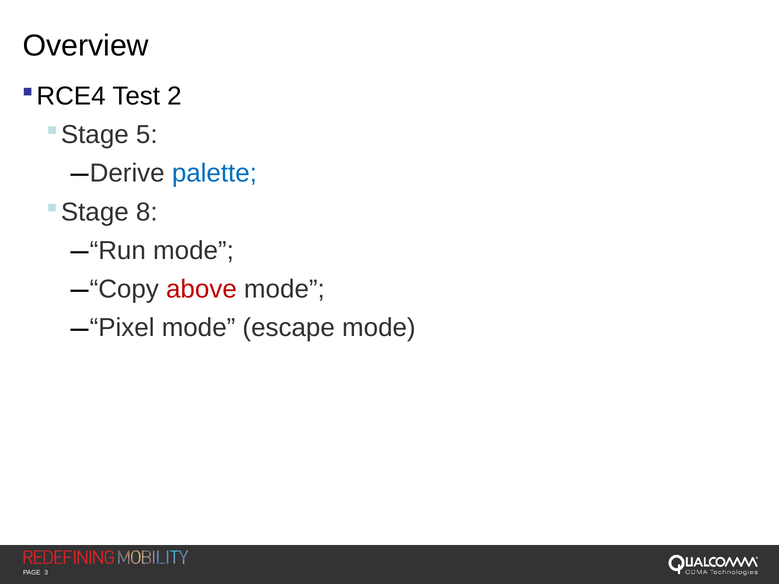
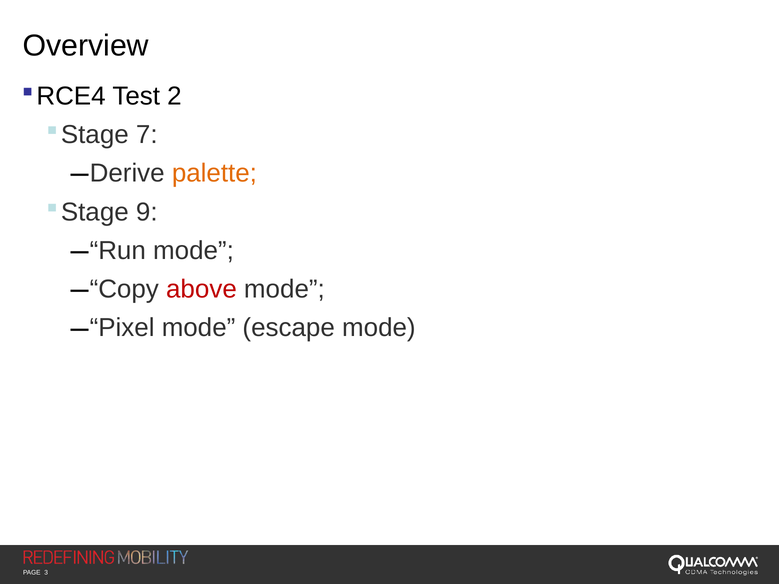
5: 5 -> 7 (147, 135)
palette colour: blue -> orange (214, 173)
8: 8 -> 9 (147, 212)
